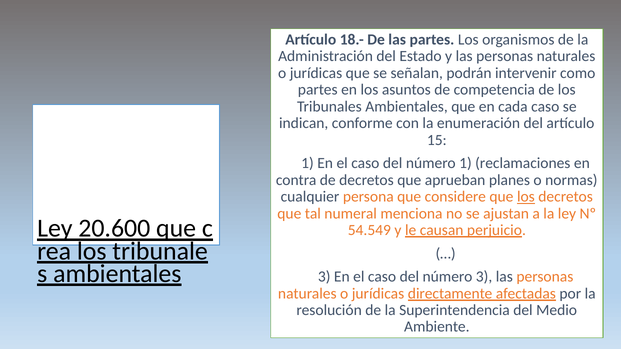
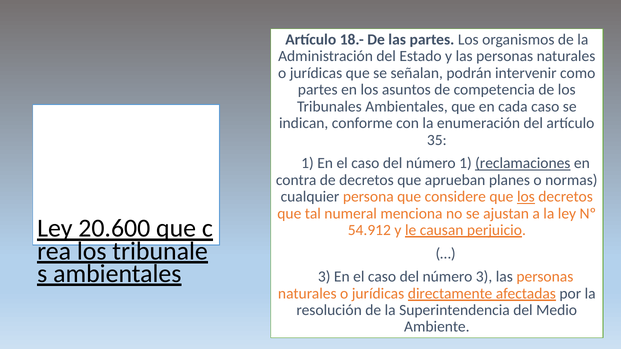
15: 15 -> 35 (437, 140)
reclamaciones underline: none -> present (523, 163)
54.549: 54.549 -> 54.912 (369, 230)
